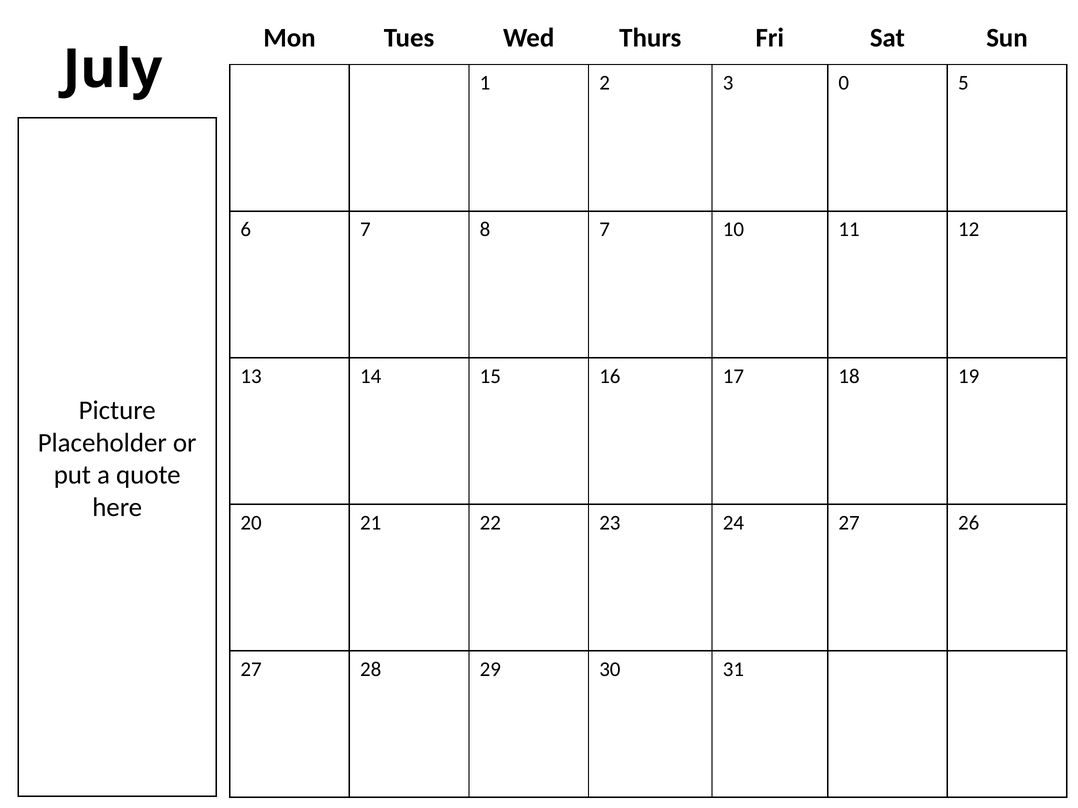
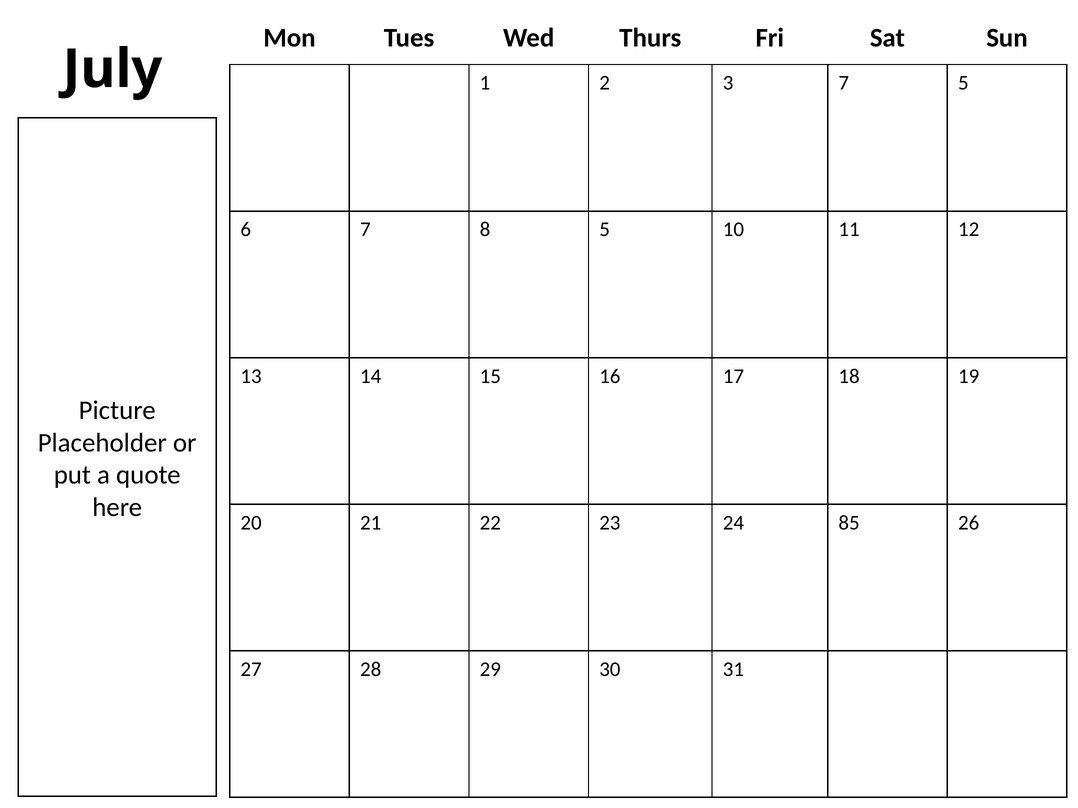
3 0: 0 -> 7 (844, 83)
8 7: 7 -> 5 (605, 230)
24 27: 27 -> 85 (849, 523)
